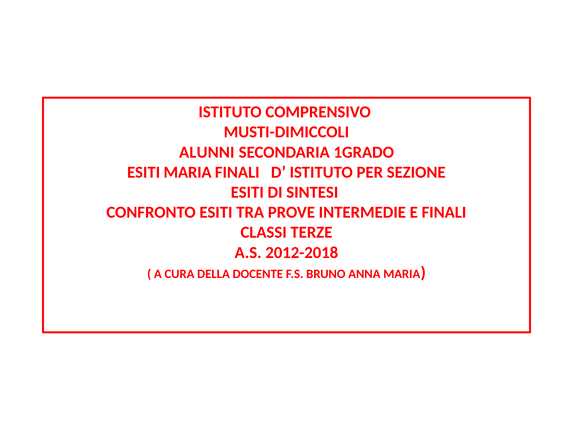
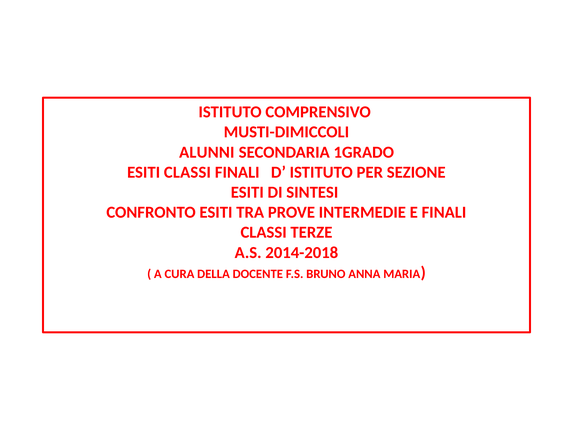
ESITI MARIA: MARIA -> CLASSI (187, 172)
2012-2018: 2012-2018 -> 2014-2018 (302, 252)
